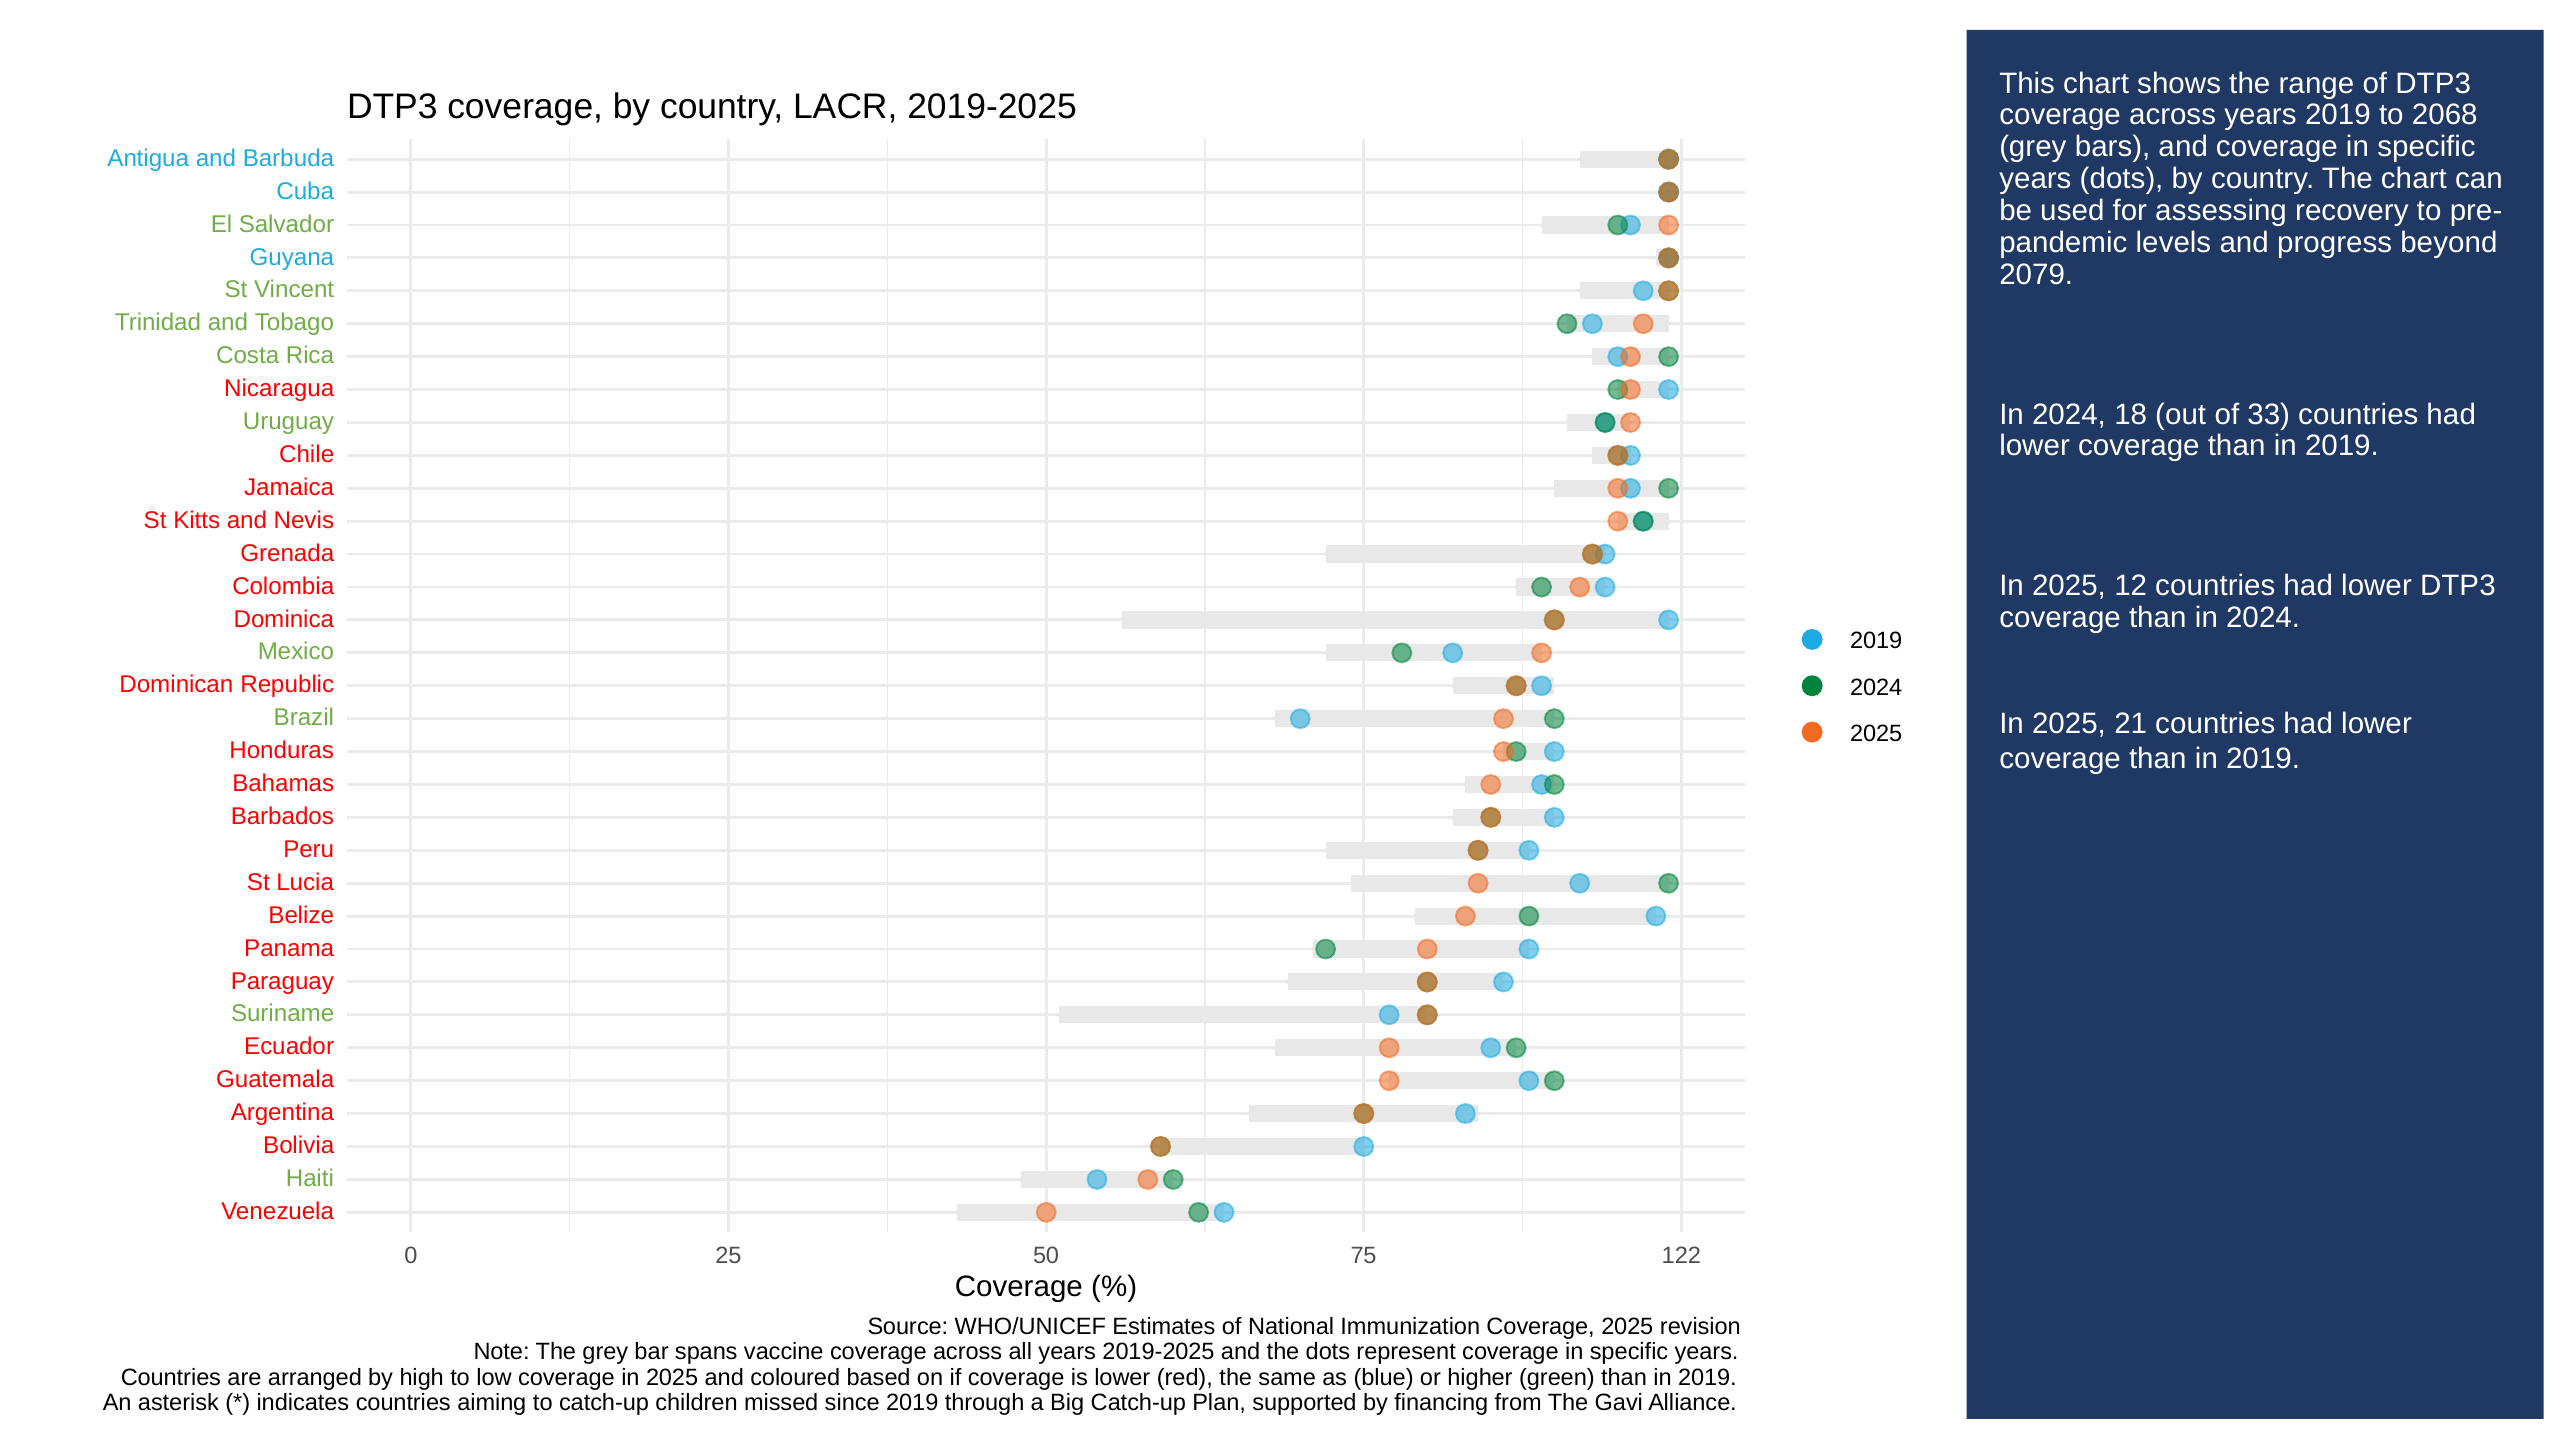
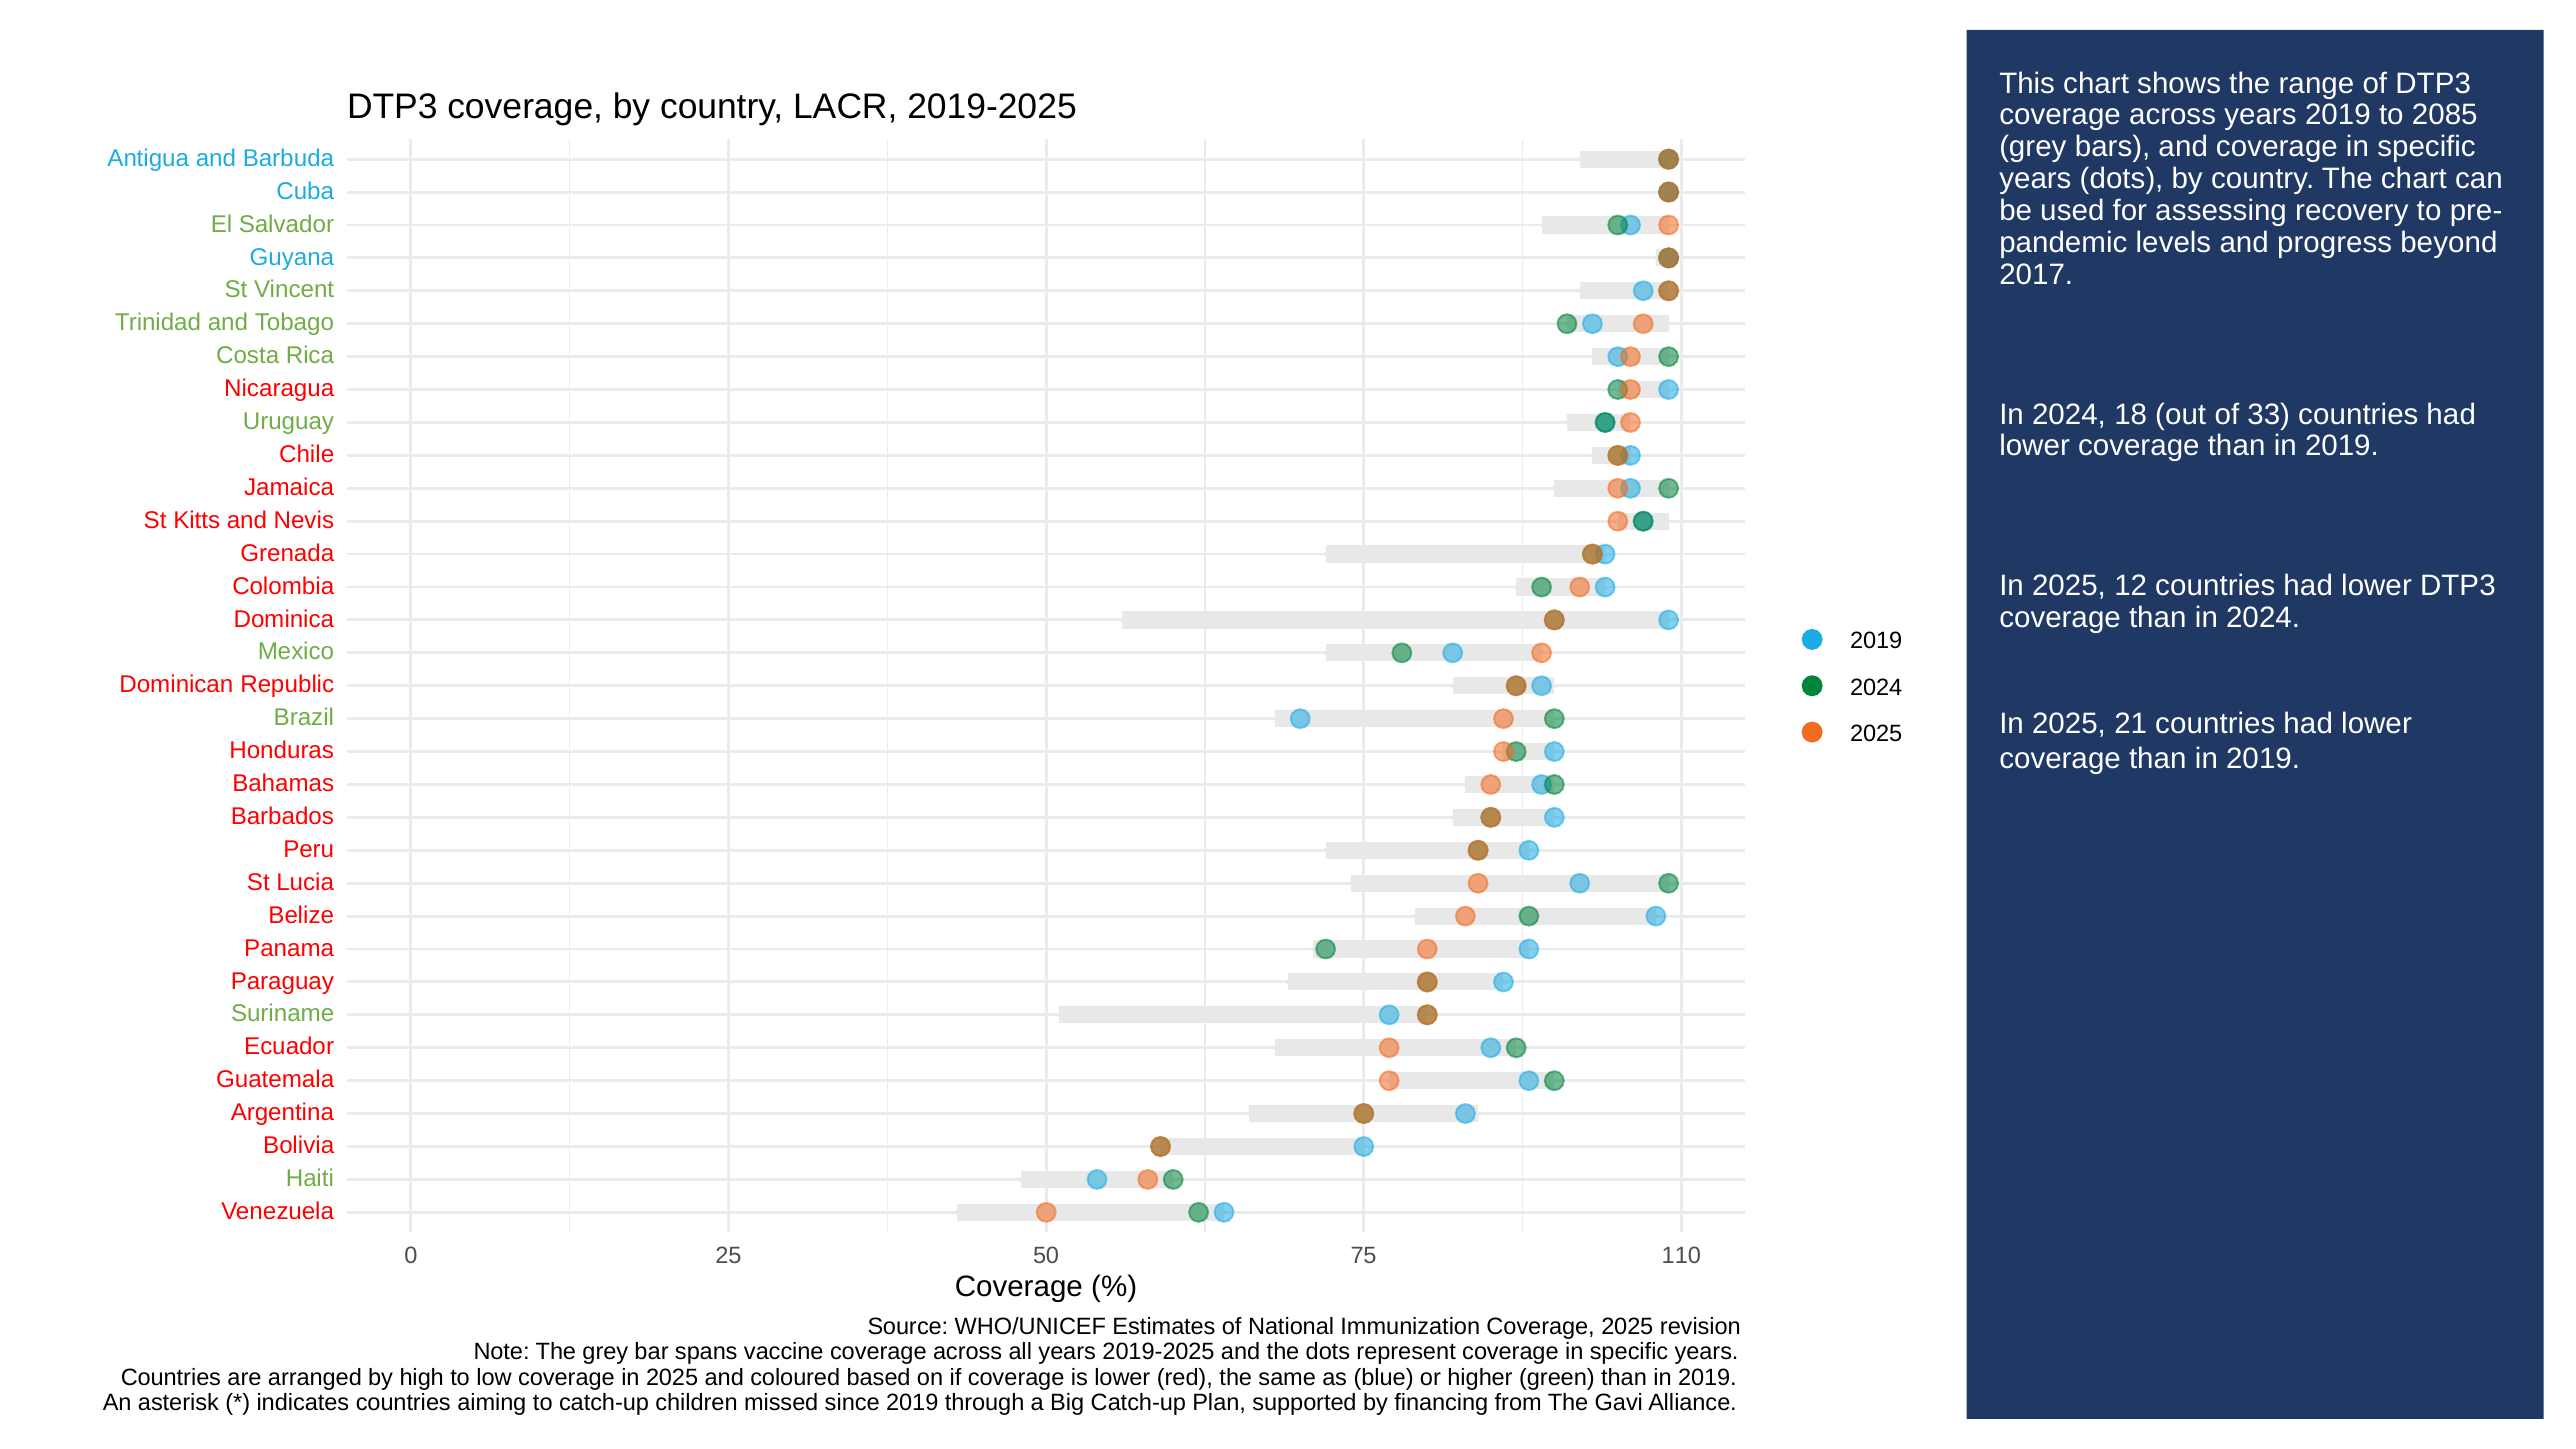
2068: 2068 -> 2085 (2445, 115)
2079: 2079 -> 2017 (2036, 275)
122: 122 -> 110 (1681, 1255)
